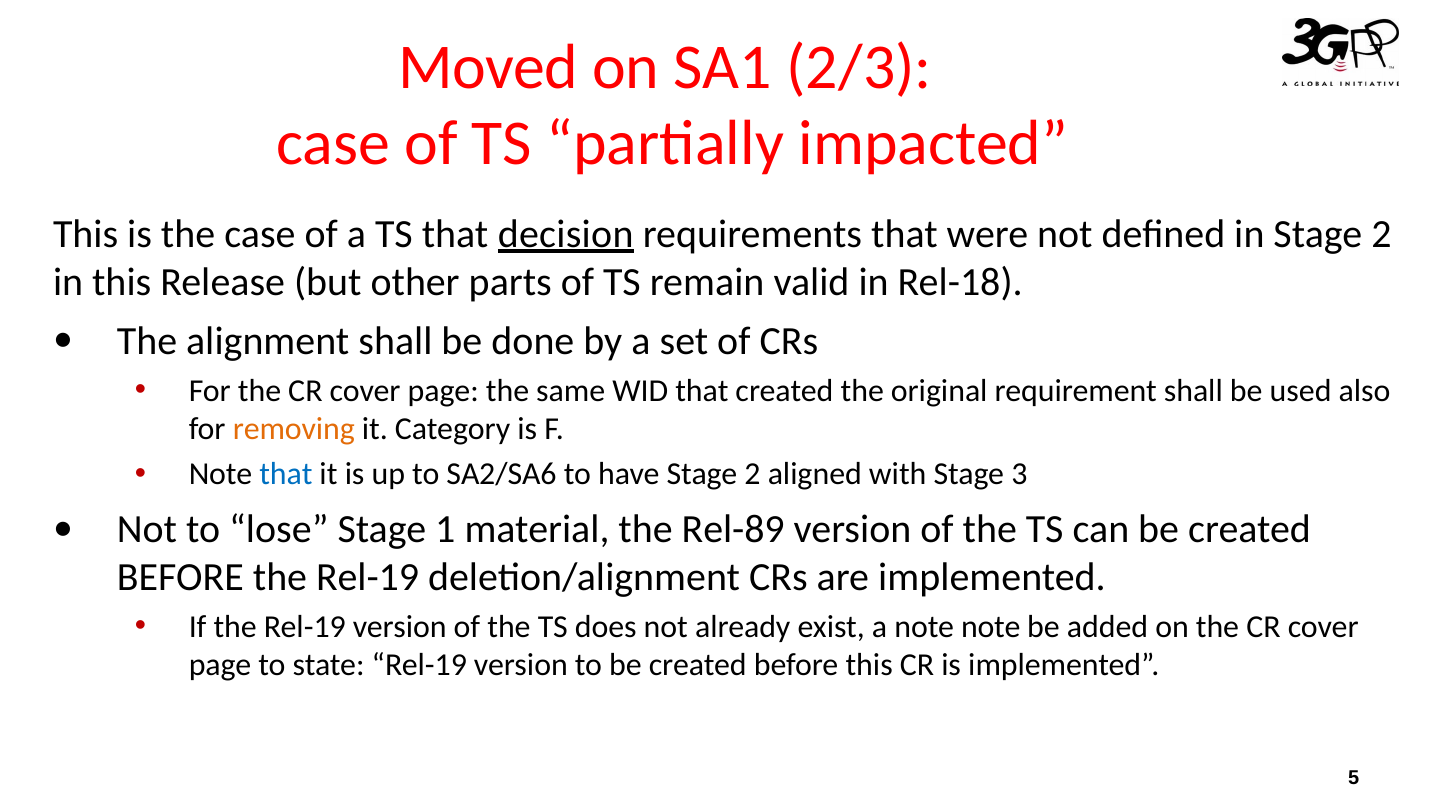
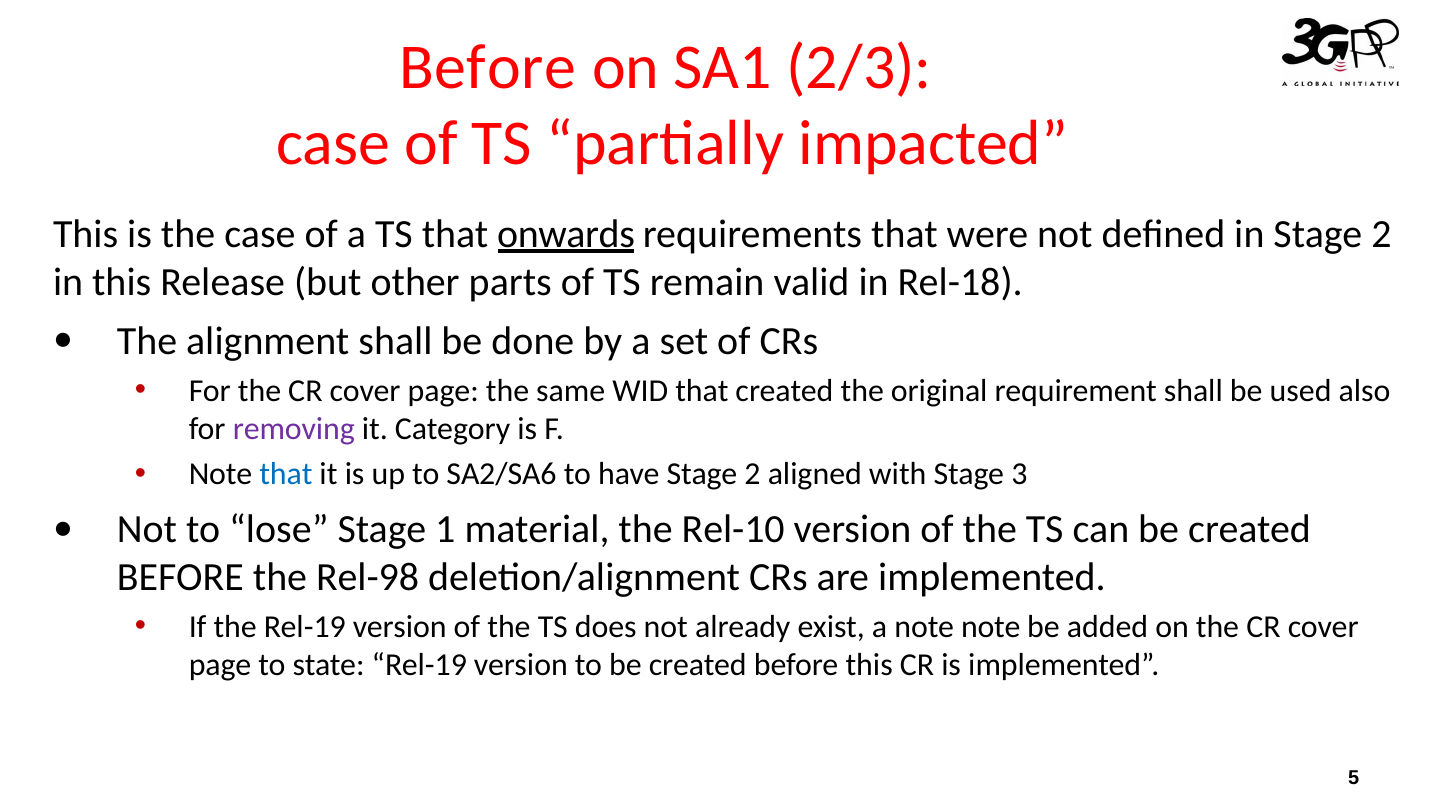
Moved: Moved -> Before (488, 67)
decision: decision -> onwards (566, 234)
removing colour: orange -> purple (294, 429)
Rel-89: Rel-89 -> Rel-10 (733, 530)
BEFORE the Rel-19: Rel-19 -> Rel-98 (368, 577)
